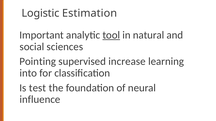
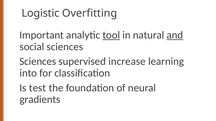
Estimation: Estimation -> Overfitting (90, 13)
and underline: none -> present (175, 35)
Pointing: Pointing -> Sciences (38, 62)
influence: influence -> gradients (40, 100)
